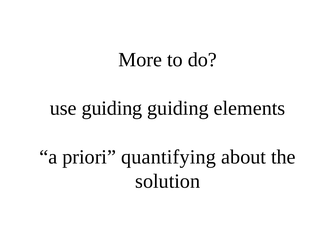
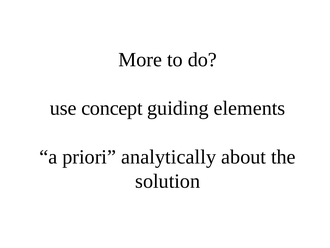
use guiding: guiding -> concept (112, 108)
quantifying: quantifying -> analytically (169, 157)
